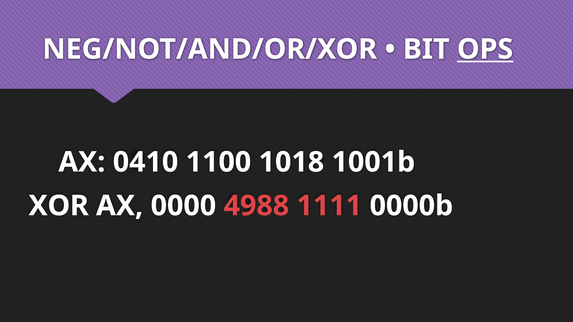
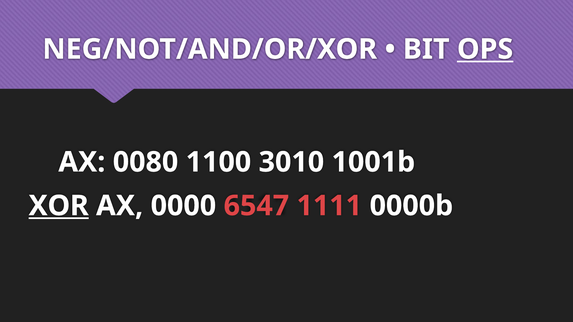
0410: 0410 -> 0080 (146, 162)
1018: 1018 -> 3010 (291, 162)
XOR underline: none -> present (59, 206)
4988: 4988 -> 6547 (256, 206)
